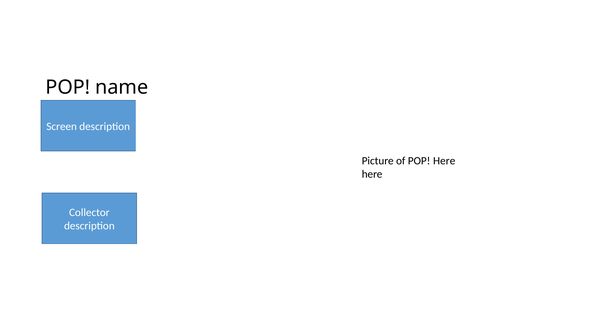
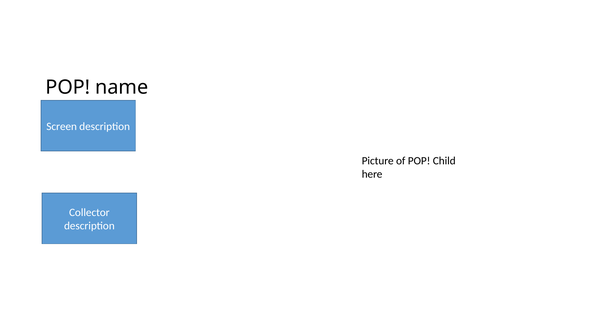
POP Here: Here -> Child (444, 161)
